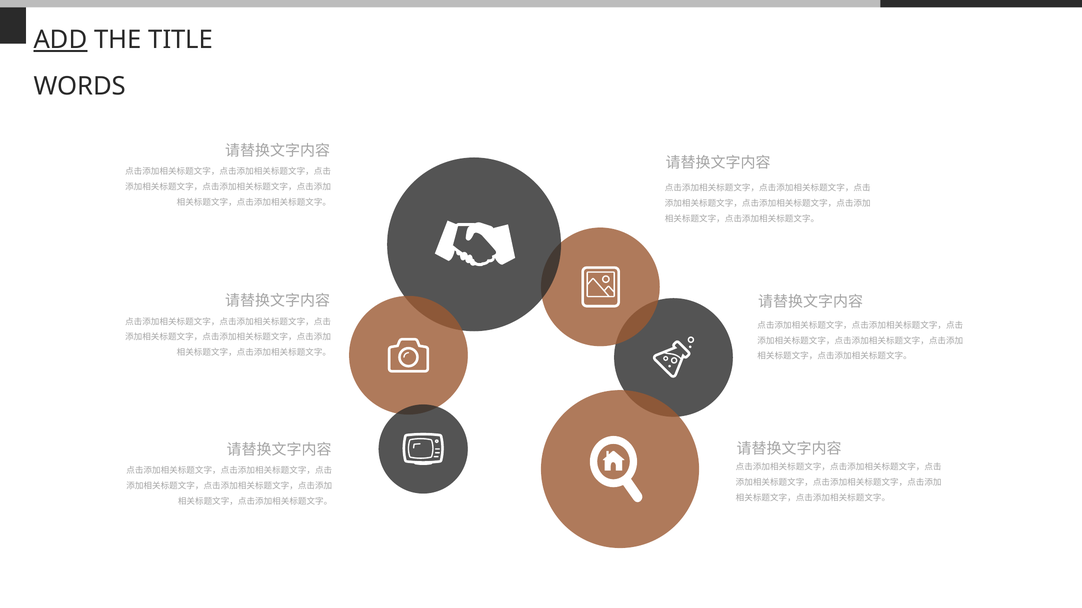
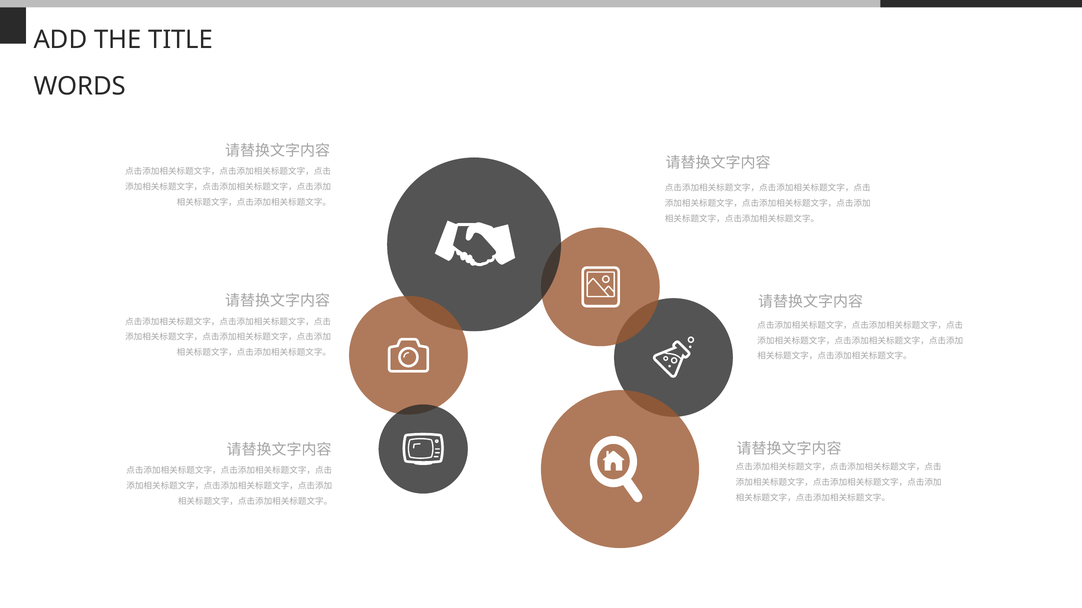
ADD underline: present -> none (61, 40)
